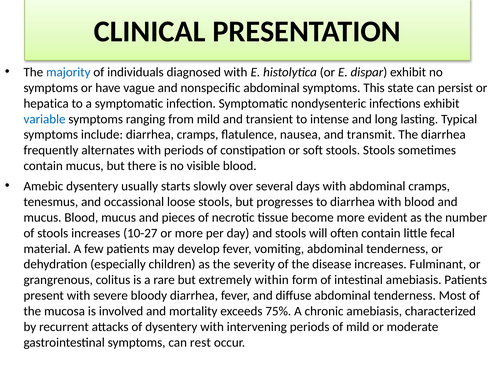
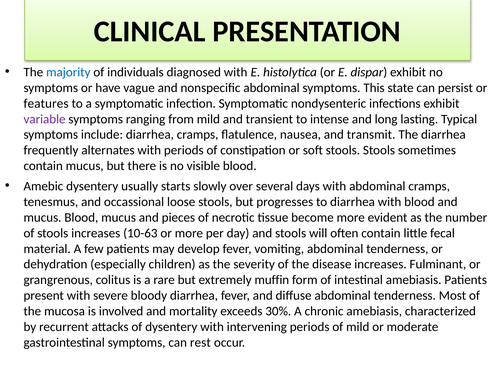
hepatica: hepatica -> features (46, 103)
variable colour: blue -> purple (45, 119)
10-27: 10-27 -> 10-63 (140, 233)
within: within -> muffin (272, 280)
75%: 75% -> 30% (278, 312)
